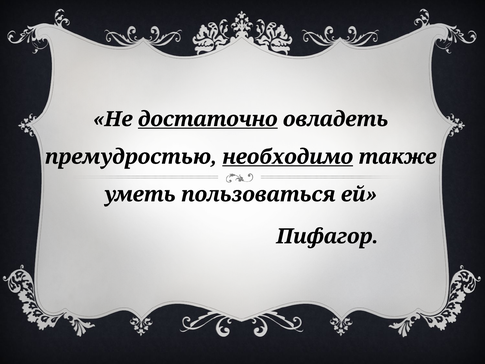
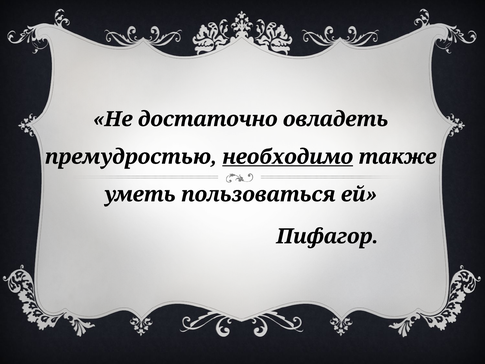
достаточно underline: present -> none (208, 119)
